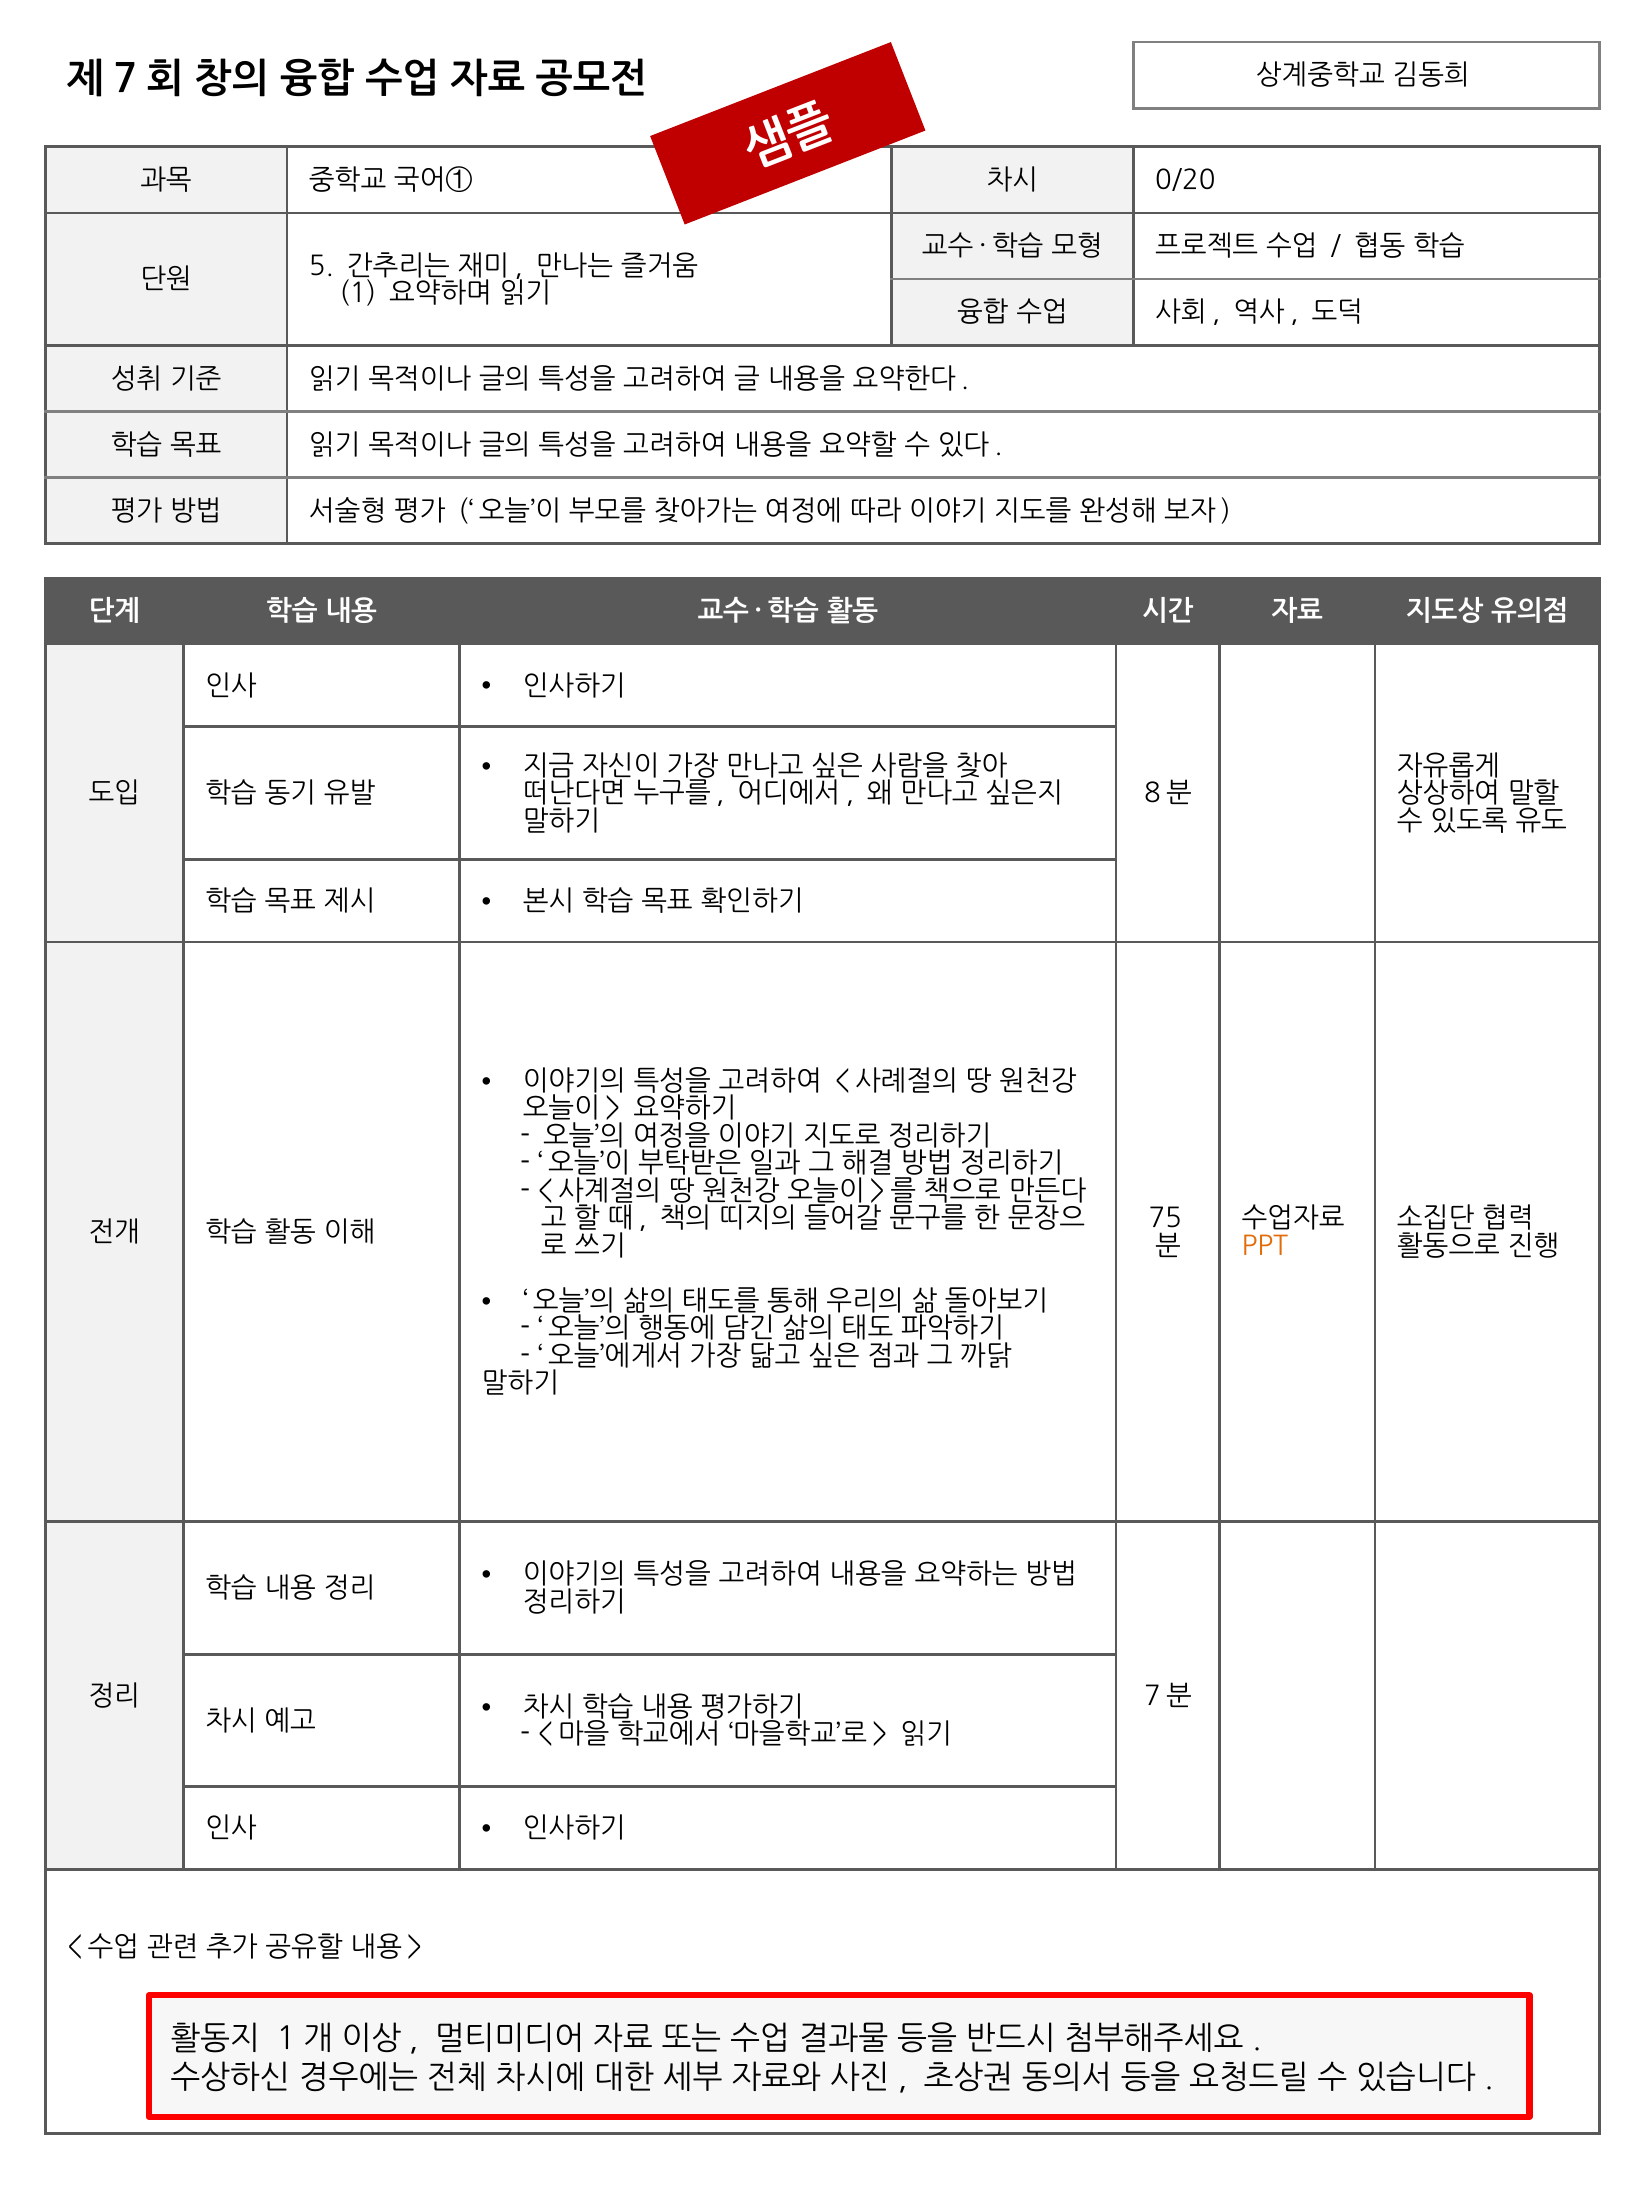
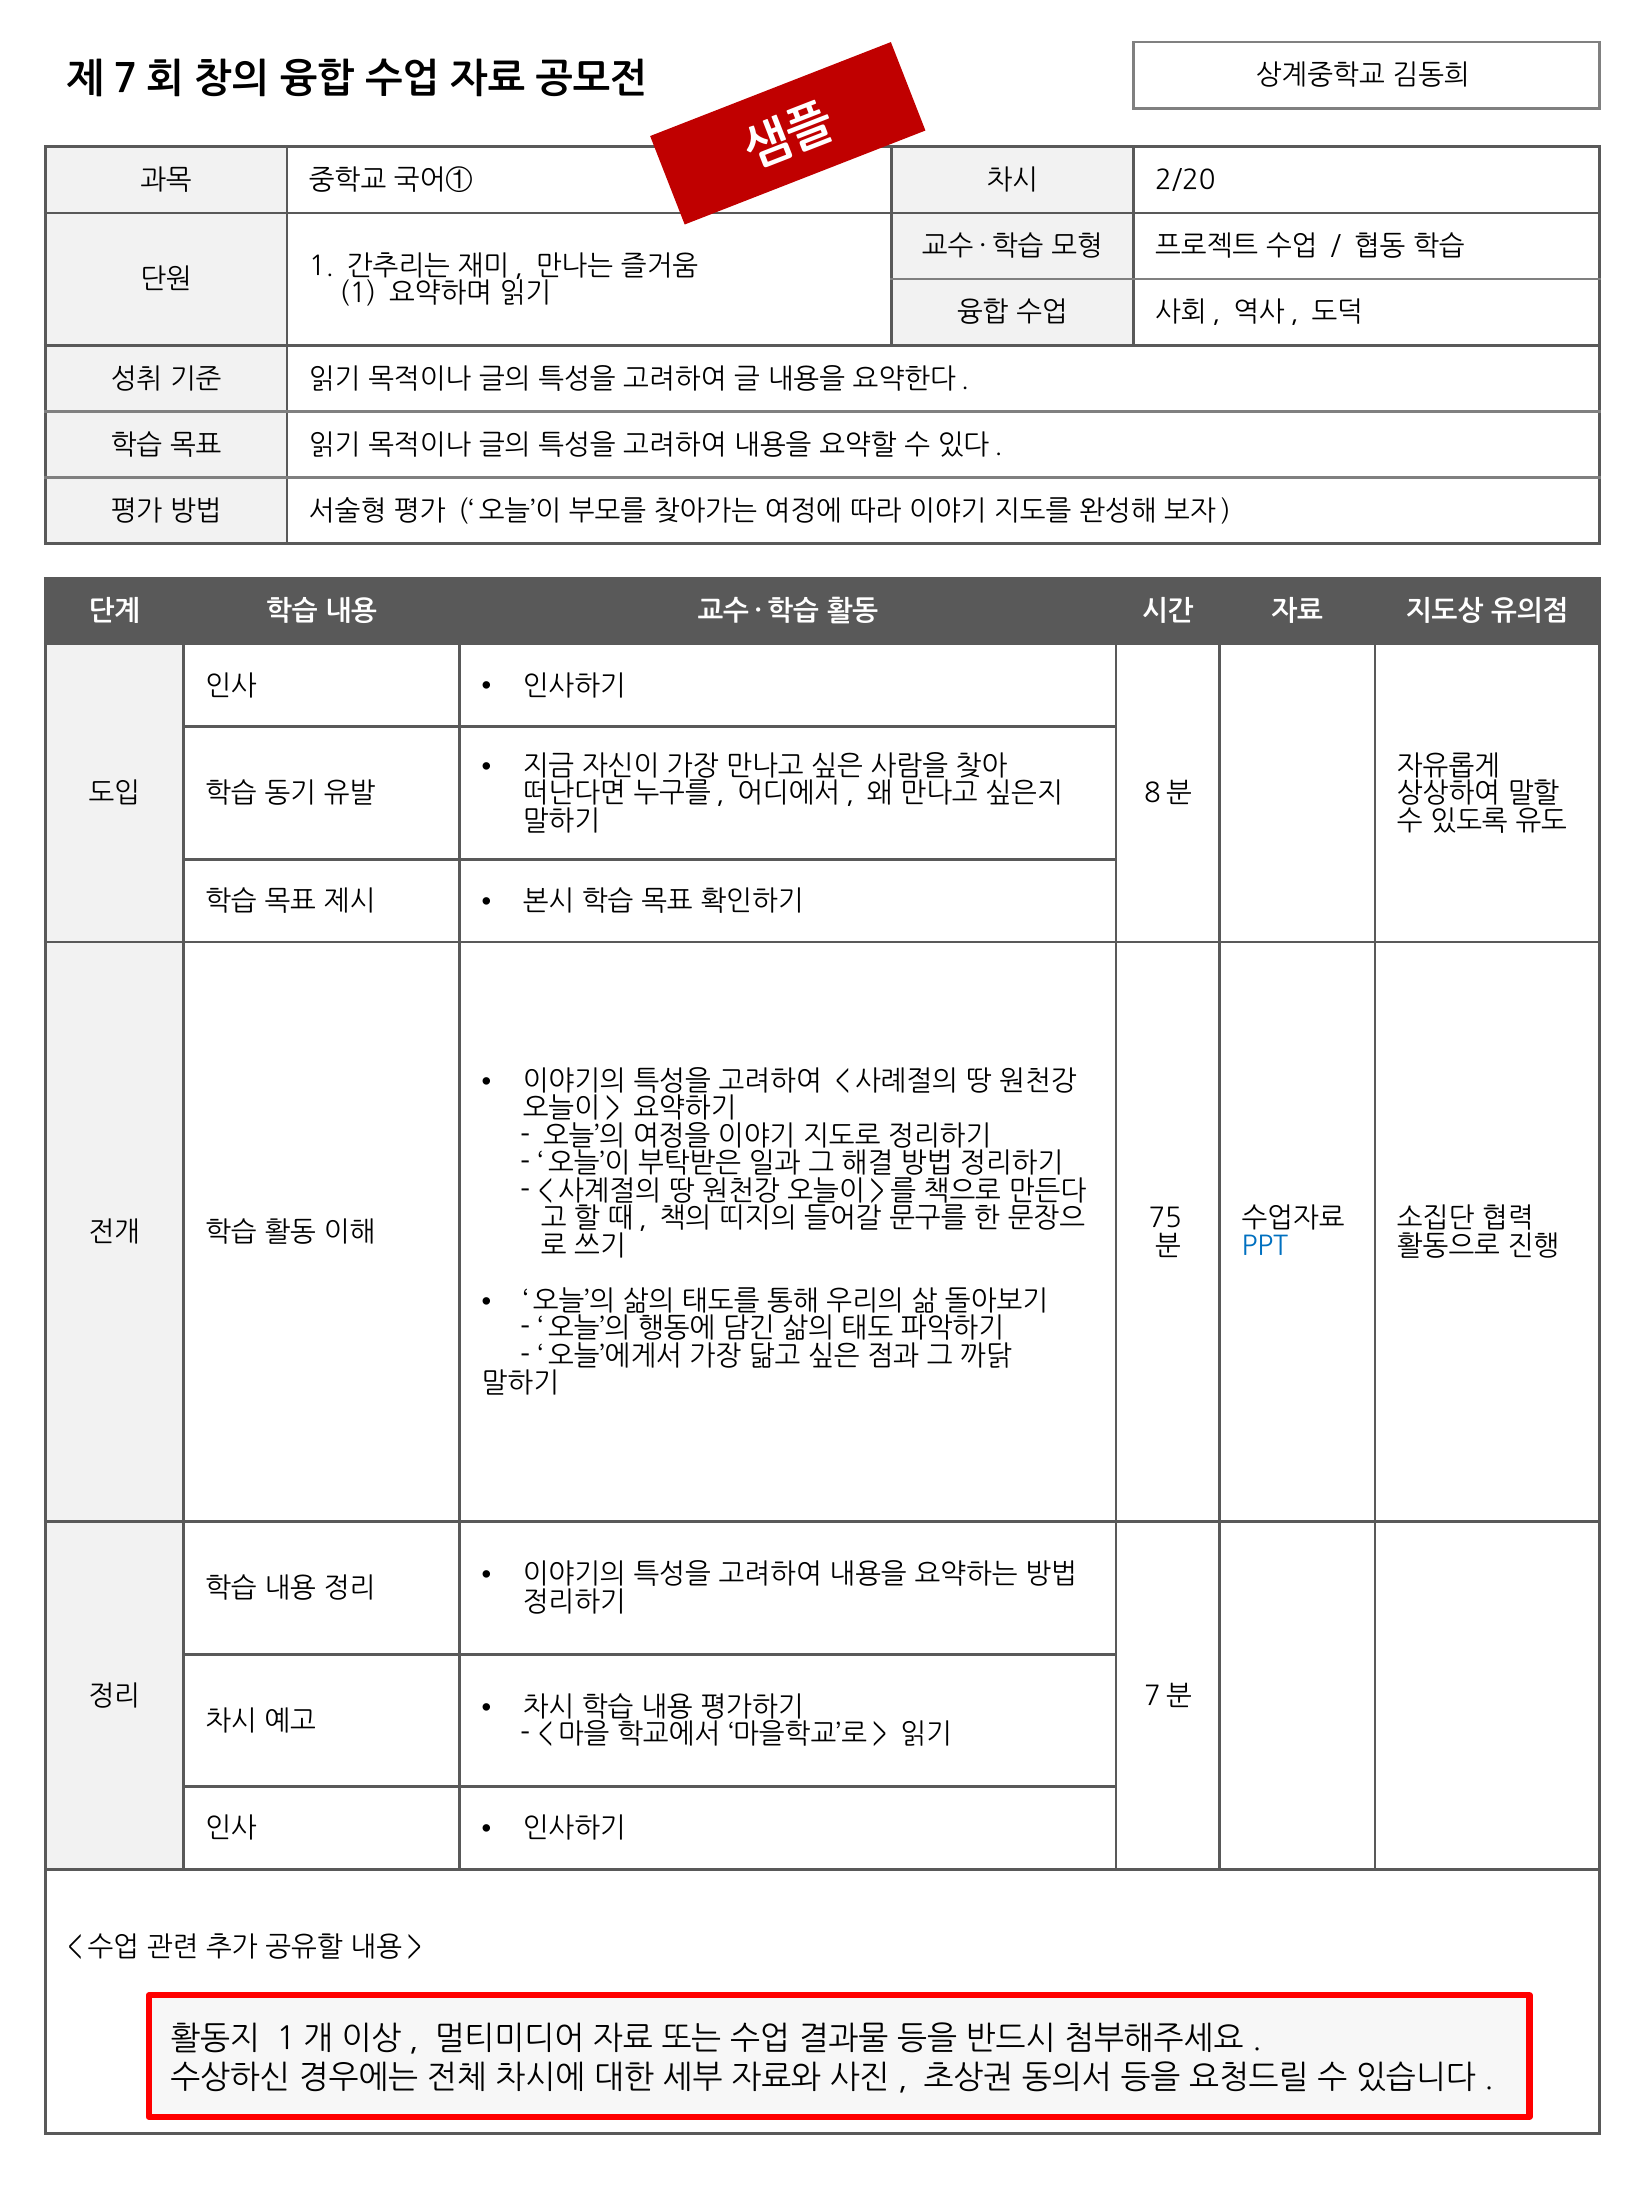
0/20: 0/20 -> 2/20 (1185, 180)
5: 5 -> 1 (321, 266)
PPT colour: orange -> blue (1265, 1246)
